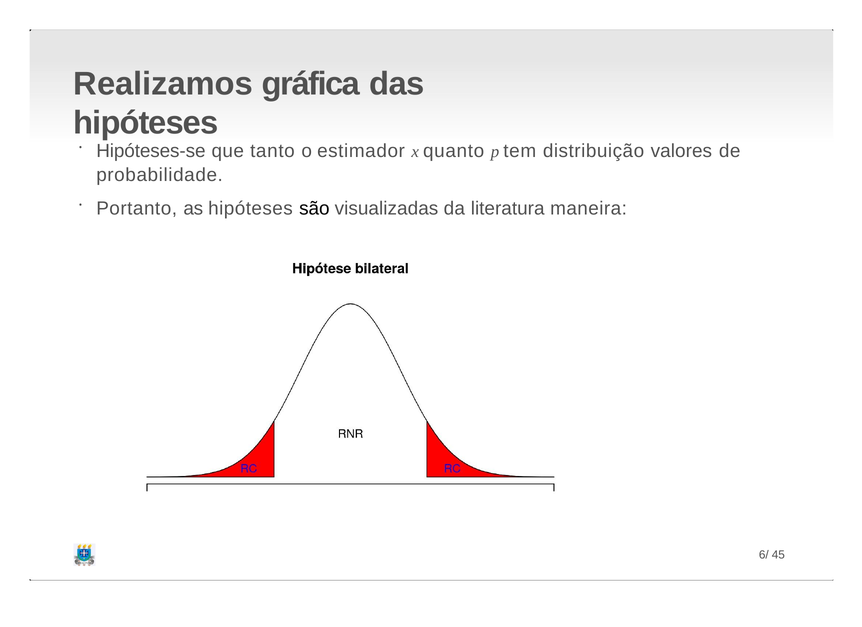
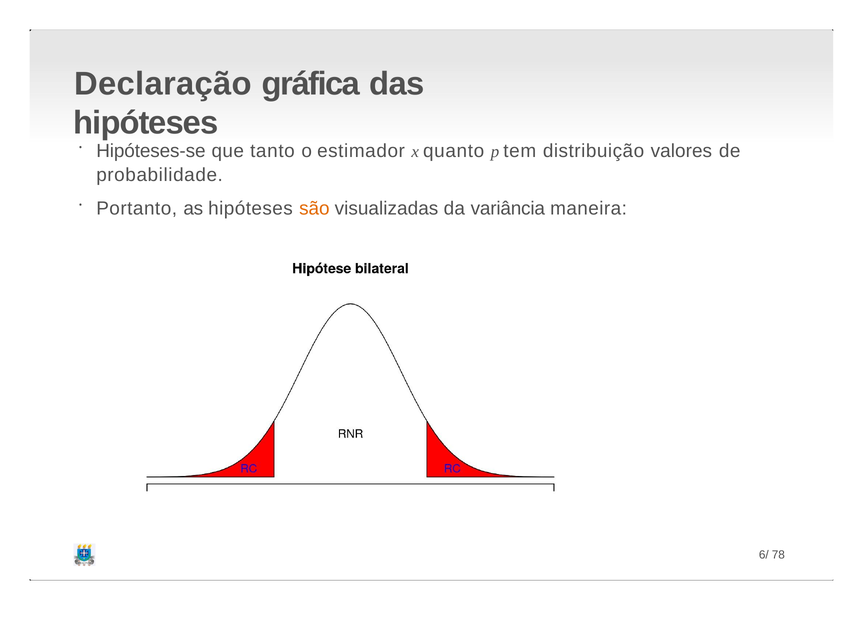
Realizamos: Realizamos -> Declaração (163, 84)
são colour: black -> orange (314, 209)
literatura: literatura -> variância (508, 209)
45: 45 -> 78 (778, 554)
